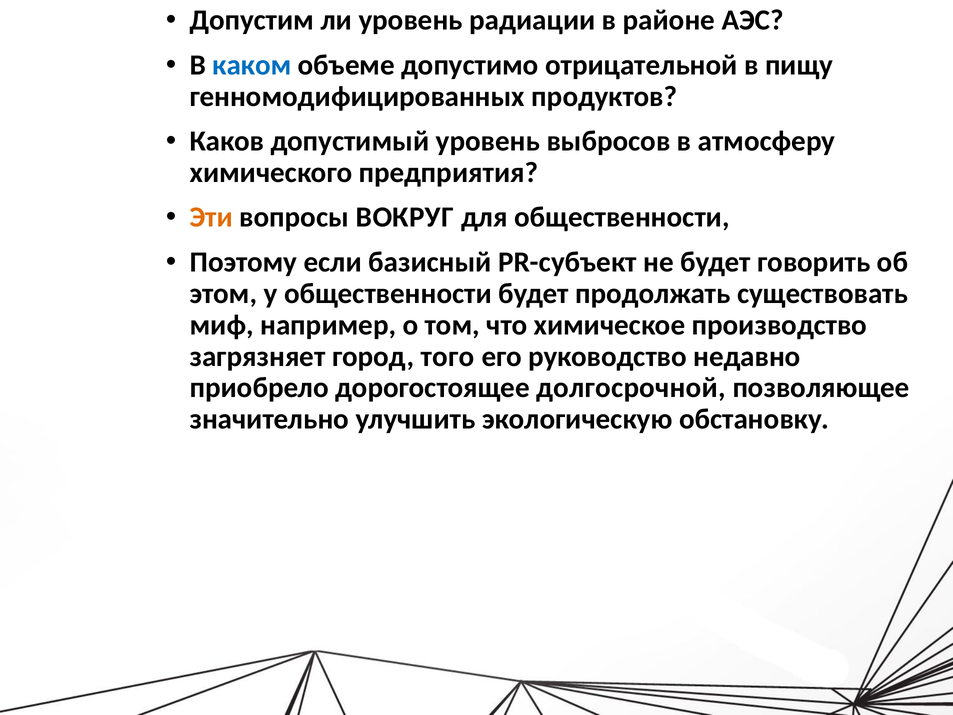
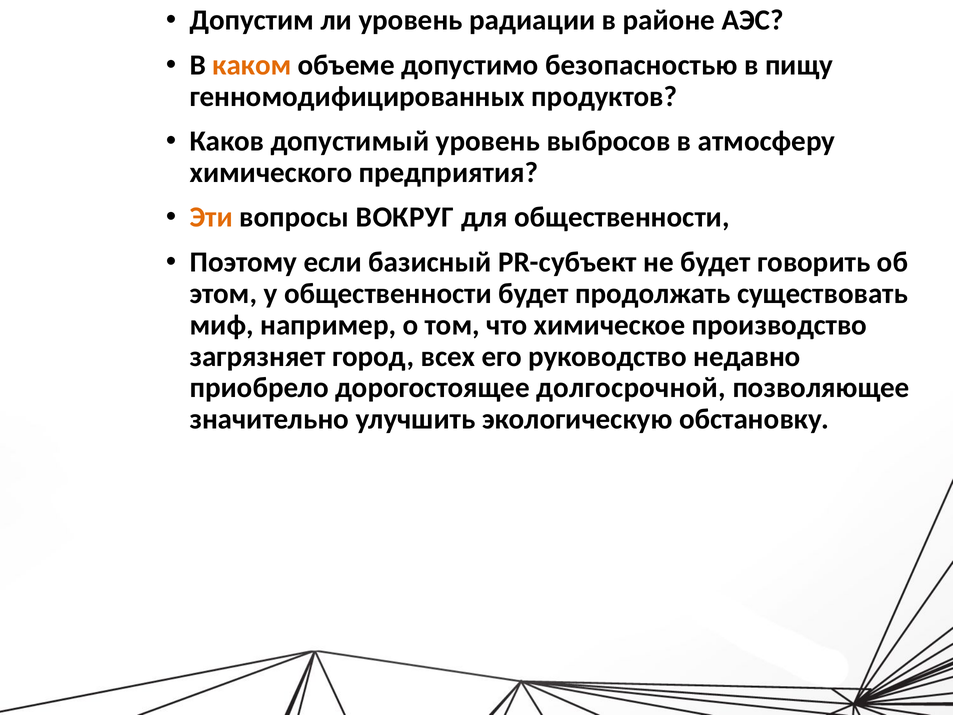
каком colour: blue -> orange (252, 65)
отрицательной: отрицательной -> безопасностью (641, 65)
того: того -> всех (448, 356)
